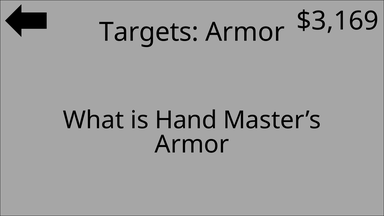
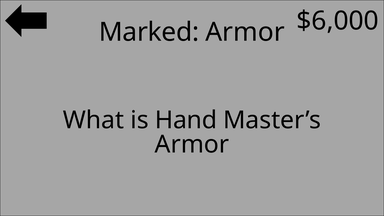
$3,169: $3,169 -> $6,000 (338, 21)
Targets: Targets -> Marked (149, 32)
